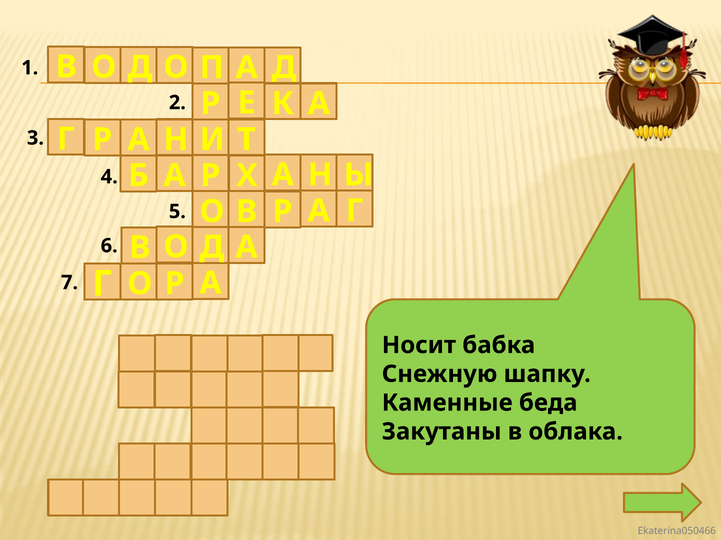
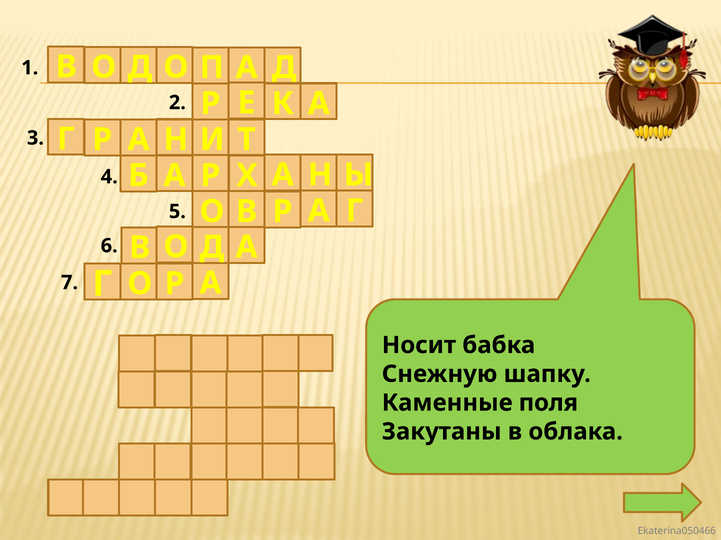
беда: беда -> поля (548, 403)
